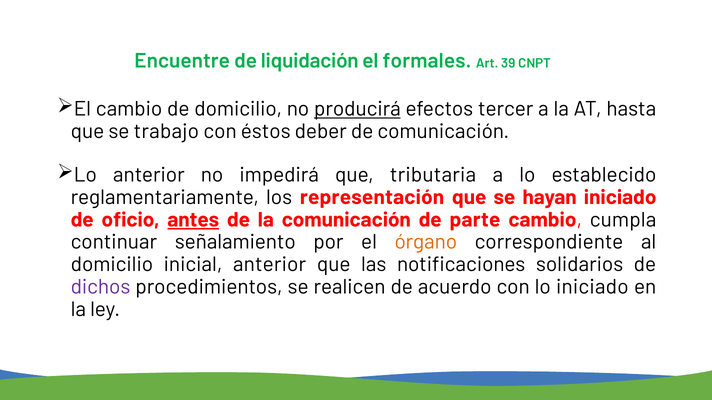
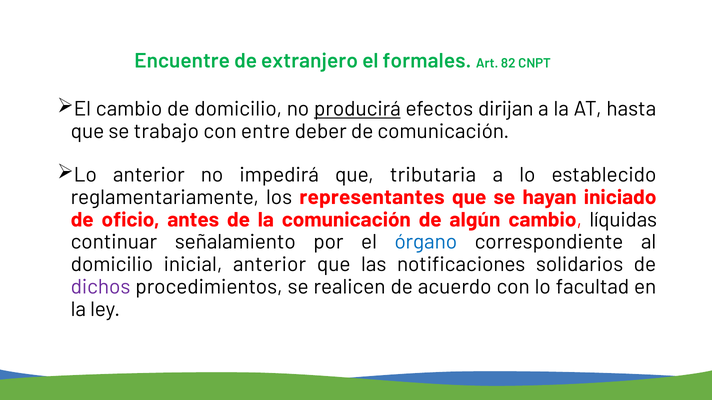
liquidación: liquidación -> extranjero (310, 61)
39: 39 -> 82 (508, 63)
tercer: tercer -> dirijan (506, 109)
éstos: éstos -> entre (266, 132)
representación: representación -> representantes (372, 198)
antes underline: present -> none (193, 220)
parte: parte -> algún (475, 220)
cumpla: cumpla -> líquidas (623, 220)
órgano colour: orange -> blue (426, 242)
lo iniciado: iniciado -> facultad (592, 287)
